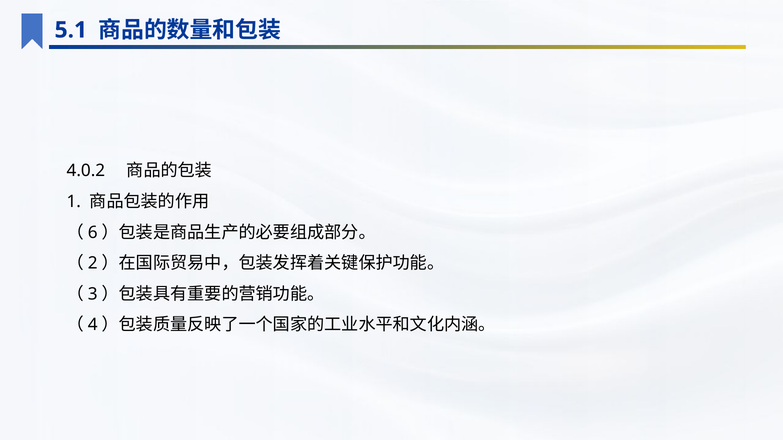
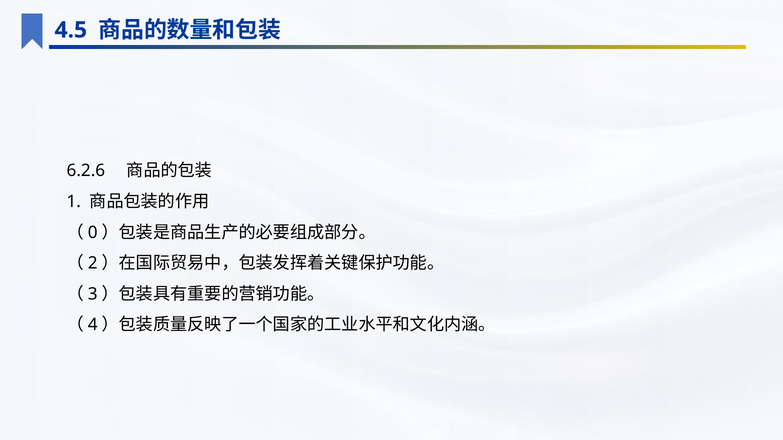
5.1: 5.1 -> 4.5 (71, 30)
4.0.2: 4.0.2 -> 6.2.6 (86, 171)
6: 6 -> 0 (93, 233)
